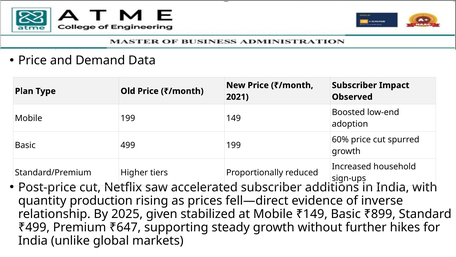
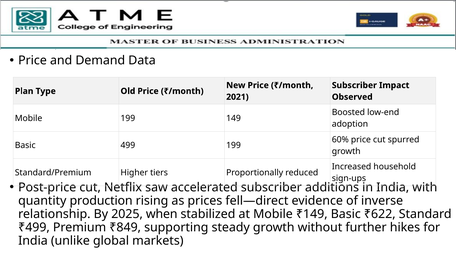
given: given -> when (162, 214)
₹899: ₹899 -> ₹622 (380, 214)
₹647: ₹647 -> ₹849 (125, 227)
